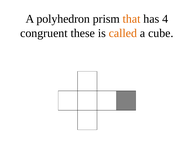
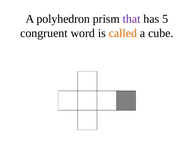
that colour: orange -> purple (132, 19)
4: 4 -> 5 (165, 19)
these: these -> word (83, 33)
